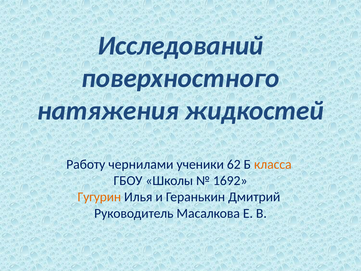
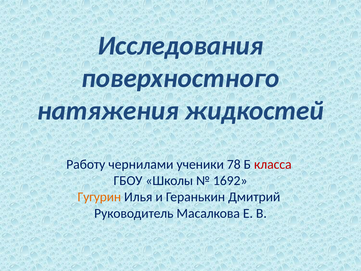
Исследований: Исследований -> Исследования (180, 46)
62: 62 -> 78 (234, 164)
класса colour: orange -> red (273, 164)
